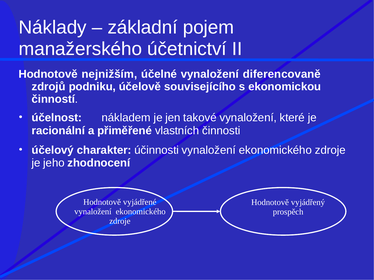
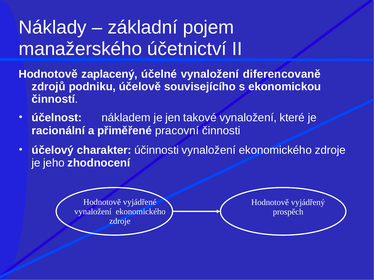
nejnižším: nejnižším -> zaplacený (110, 74)
vlastních: vlastních -> pracovní (177, 131)
